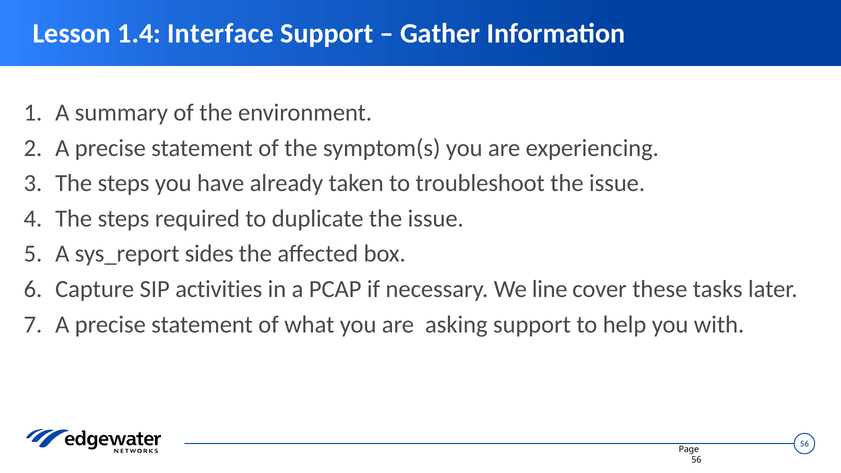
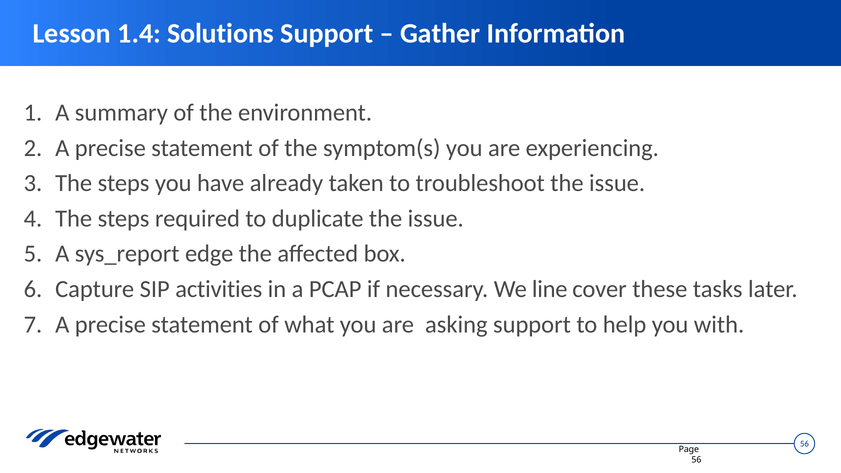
Interface: Interface -> Solutions (221, 33)
sides: sides -> edge (209, 254)
